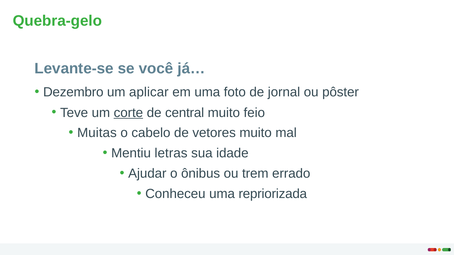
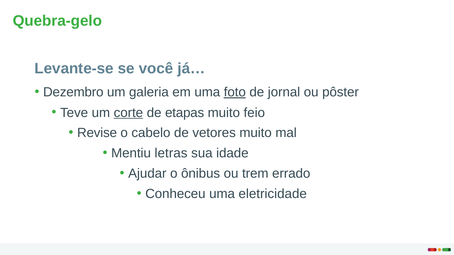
aplicar: aplicar -> galeria (149, 92)
foto underline: none -> present (235, 92)
central: central -> etapas (185, 113)
Muitas: Muitas -> Revise (97, 133)
repriorizada: repriorizada -> eletricidade (273, 194)
